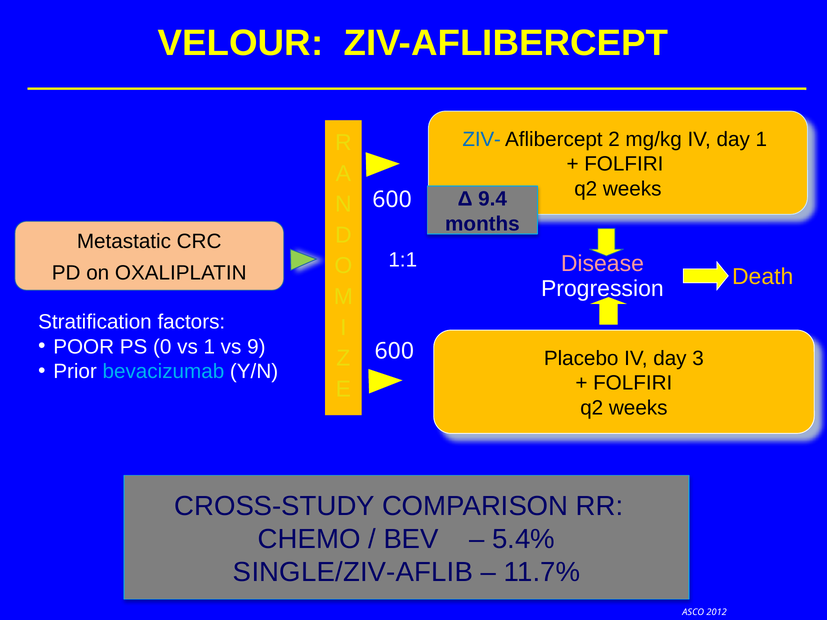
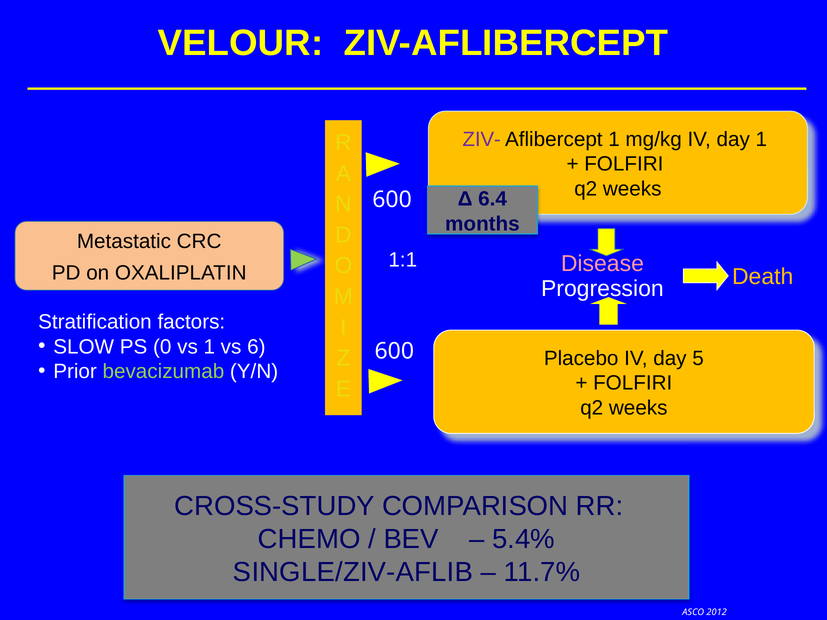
ZIV- colour: blue -> purple (482, 139)
Aflibercept 2: 2 -> 1 (614, 139)
9.4: 9.4 -> 6.4 (493, 199)
POOR: POOR -> SLOW (84, 347)
9: 9 -> 6 (256, 347)
3: 3 -> 5 (698, 359)
bevacizumab colour: light blue -> light green (163, 372)
